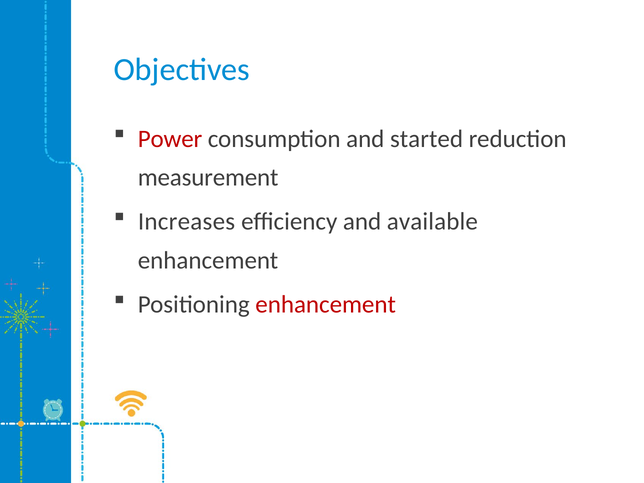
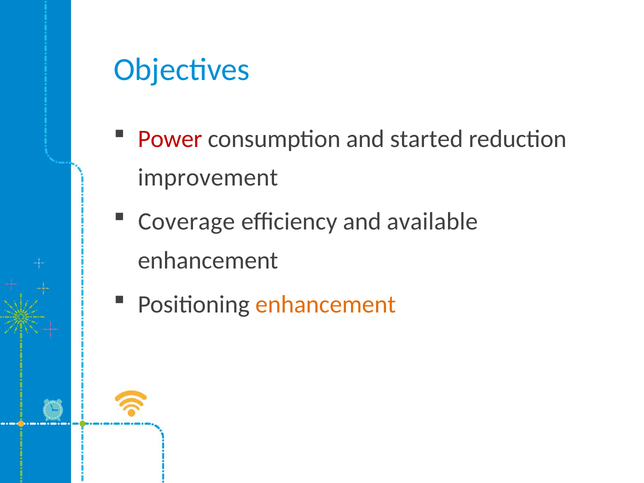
measurement: measurement -> improvement (208, 178)
Increases: Increases -> Coverage (187, 222)
enhancement colour: red -> orange (326, 305)
